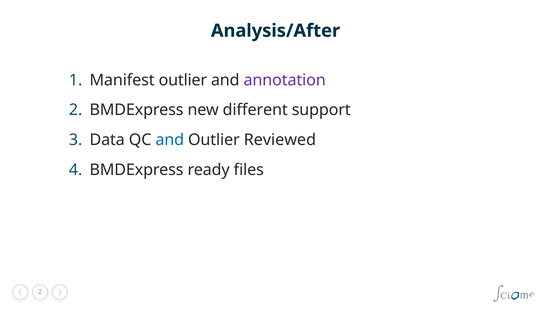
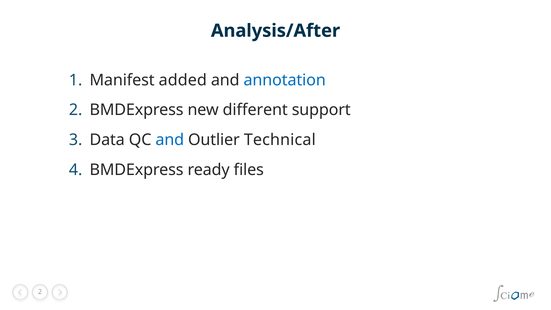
Manifest outlier: outlier -> added (183, 80)
annotation colour: purple -> blue (285, 80)
Reviewed: Reviewed -> Technical (280, 140)
